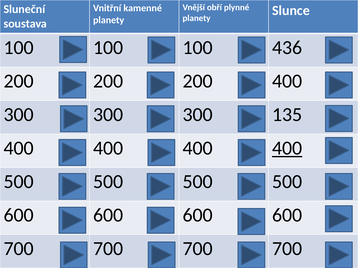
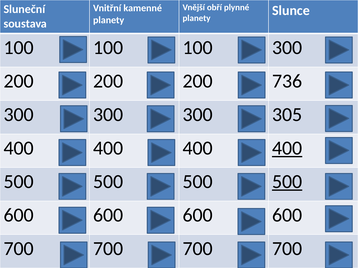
100 436: 436 -> 300 (287, 48)
200 400: 400 -> 736 (287, 81)
135: 135 -> 305 (287, 115)
500 underline: none -> present (287, 182)
